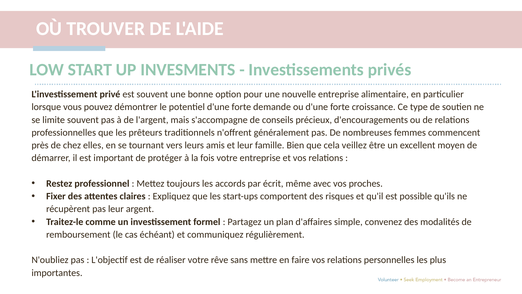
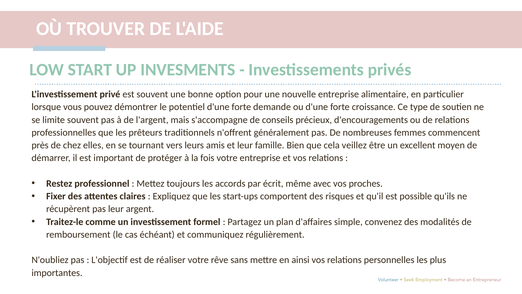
faire: faire -> ainsi (300, 260)
